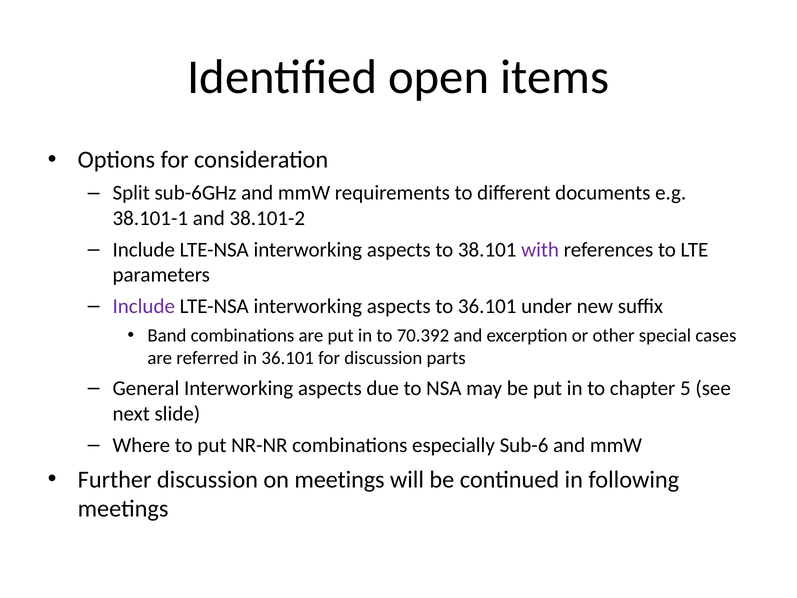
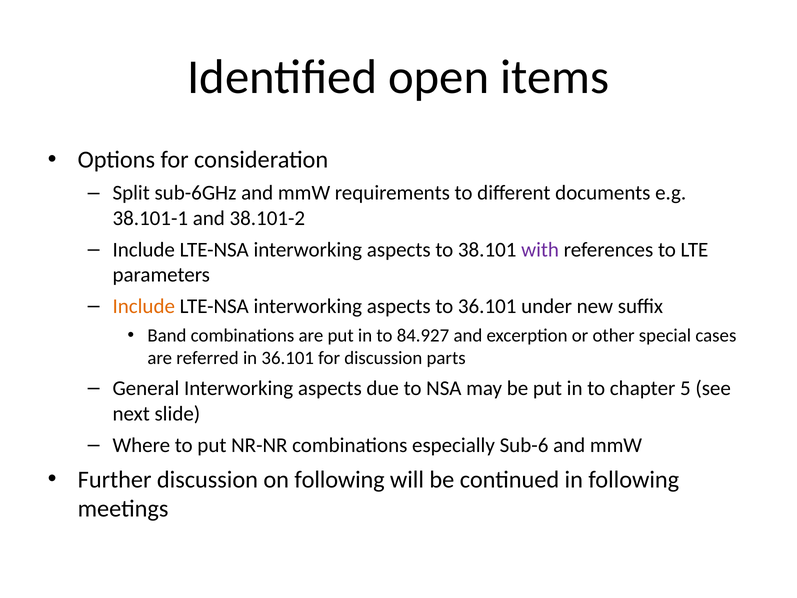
Include colour: purple -> orange (144, 306)
70.392: 70.392 -> 84.927 (423, 335)
on meetings: meetings -> following (340, 479)
